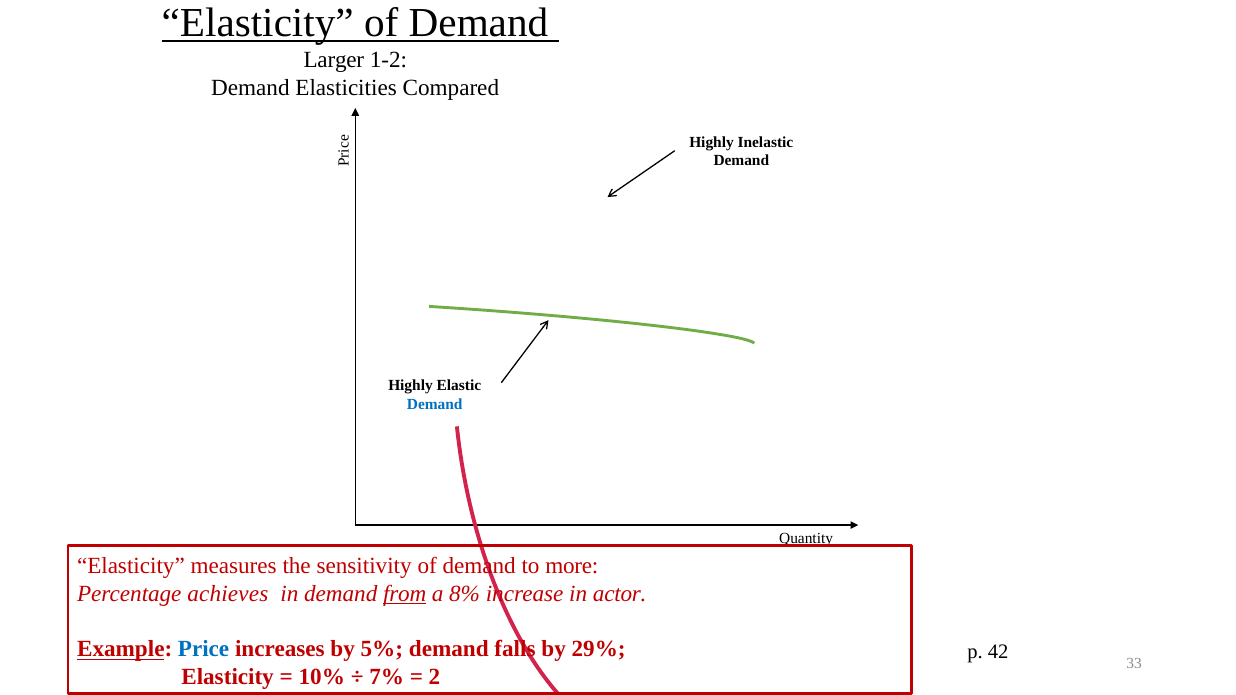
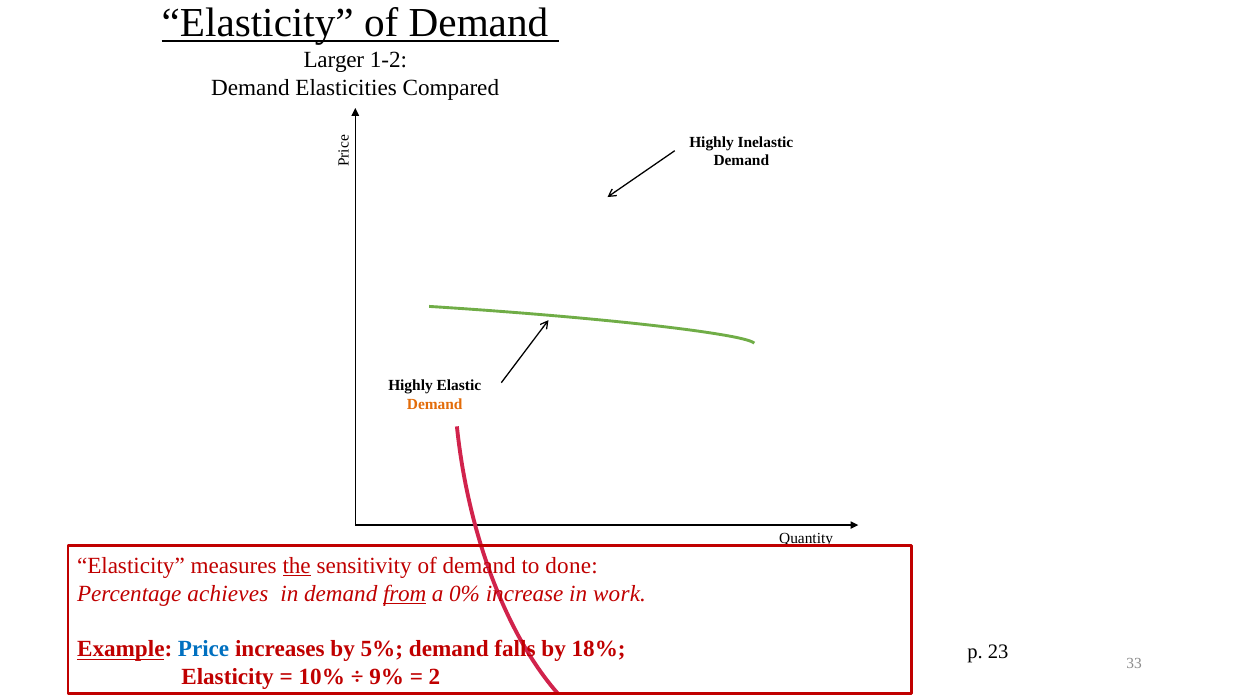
Demand colour: blue -> orange (435, 404)
the underline: none -> present (297, 566)
more: more -> done (572, 566)
8%: 8% -> 0% (465, 594)
actor: actor -> work (620, 594)
29%: 29% -> 18% (599, 649)
42: 42 -> 23 (998, 652)
7%: 7% -> 9% (387, 677)
